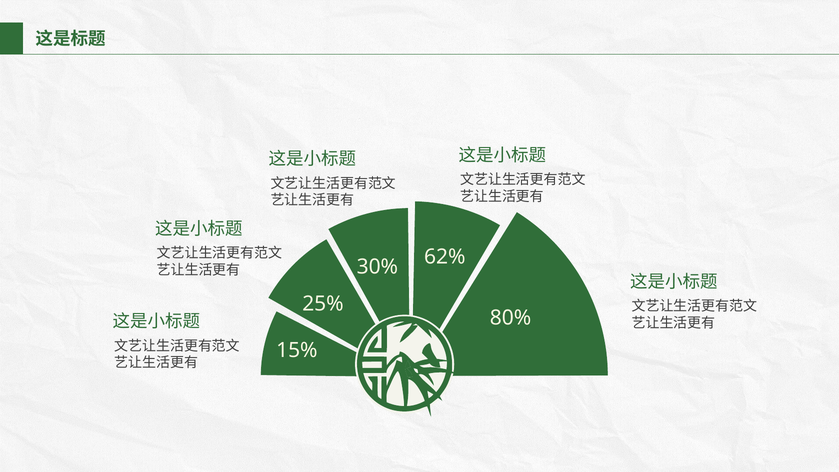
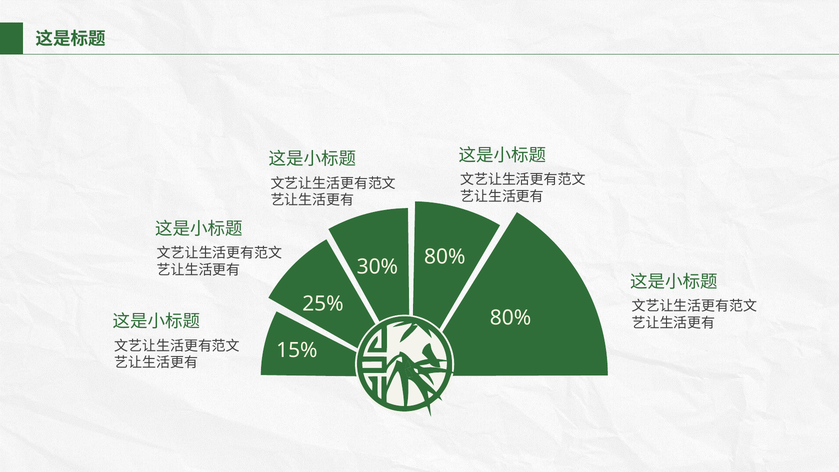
30% 62%: 62% -> 80% (445, 257)
